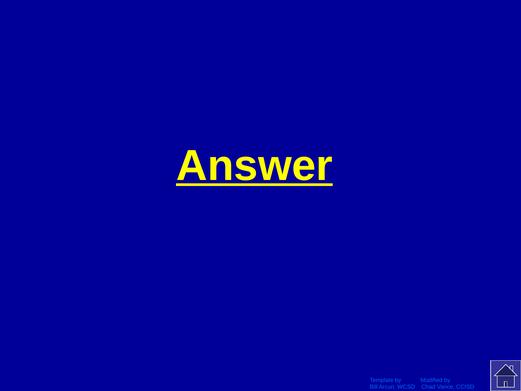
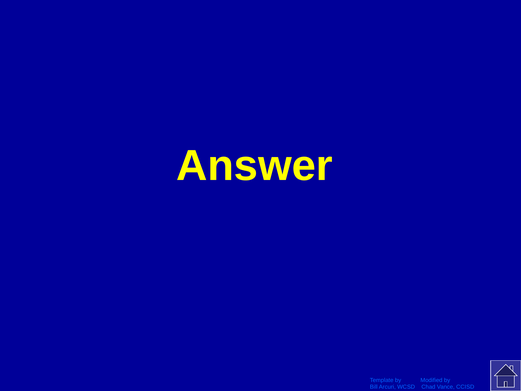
Answer underline: present -> none (254, 166)
